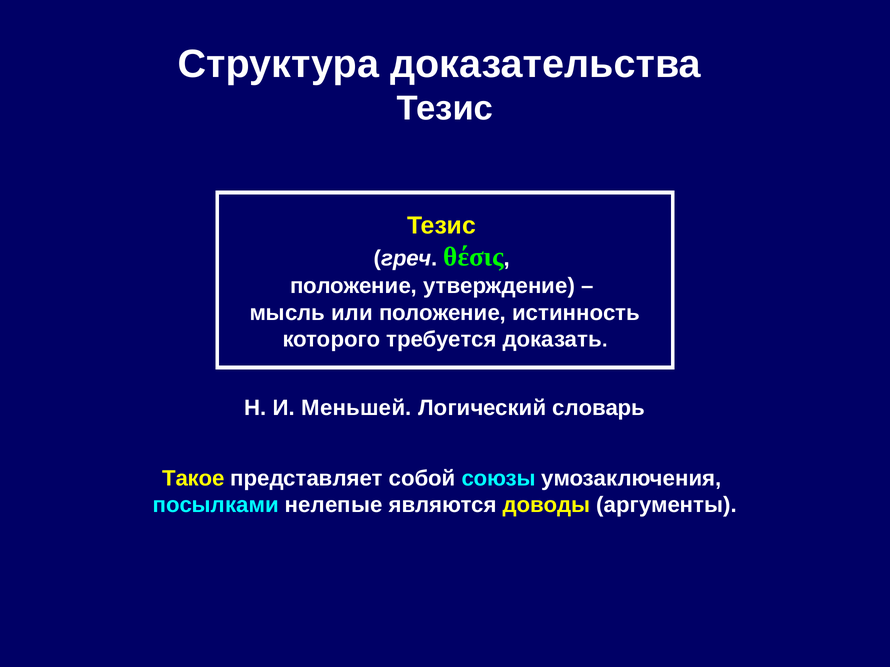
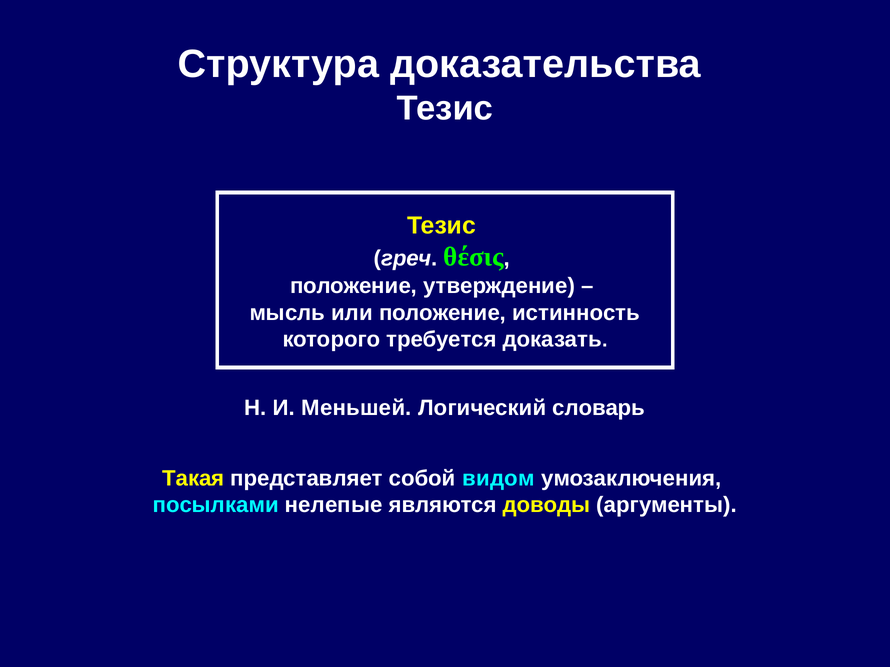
Такое: Такое -> Такая (193, 479)
союзы: союзы -> видом (499, 479)
